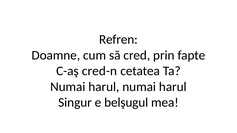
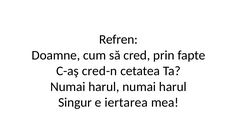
belşugul: belşugul -> iertarea (126, 103)
